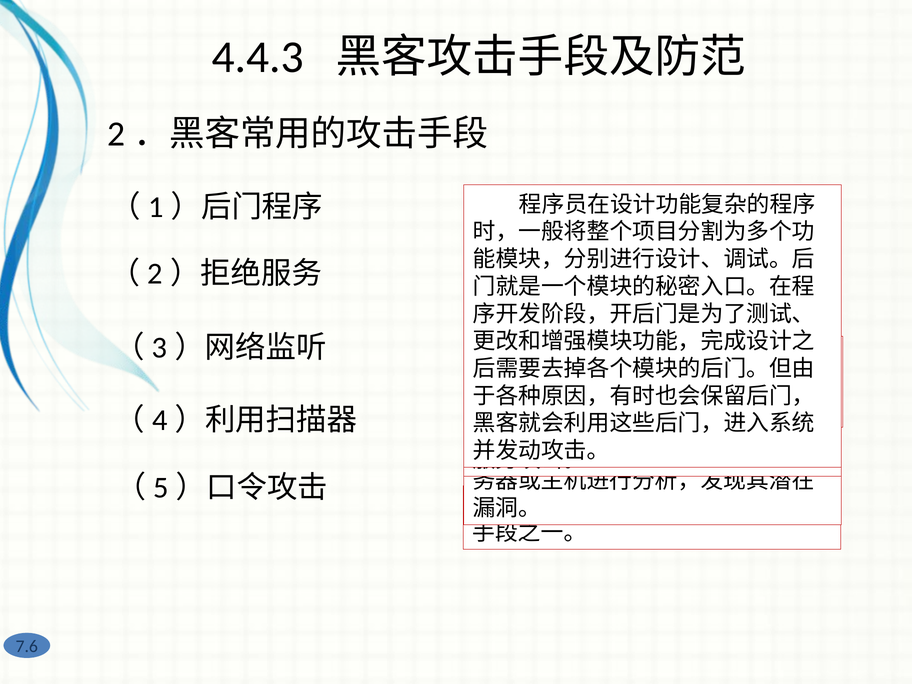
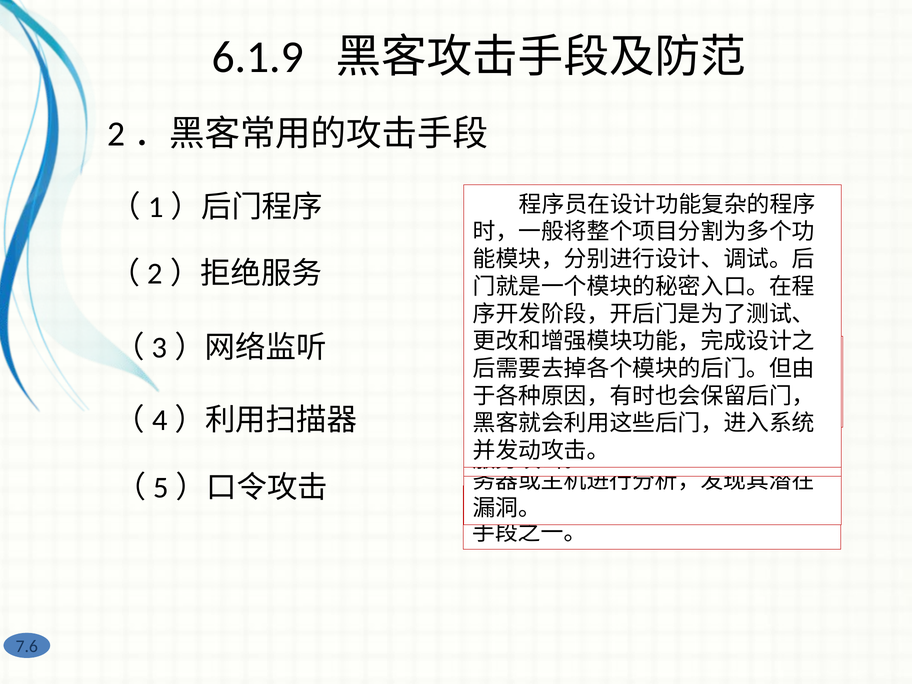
4.4.3: 4.4.3 -> 6.1.9 (258, 57)
